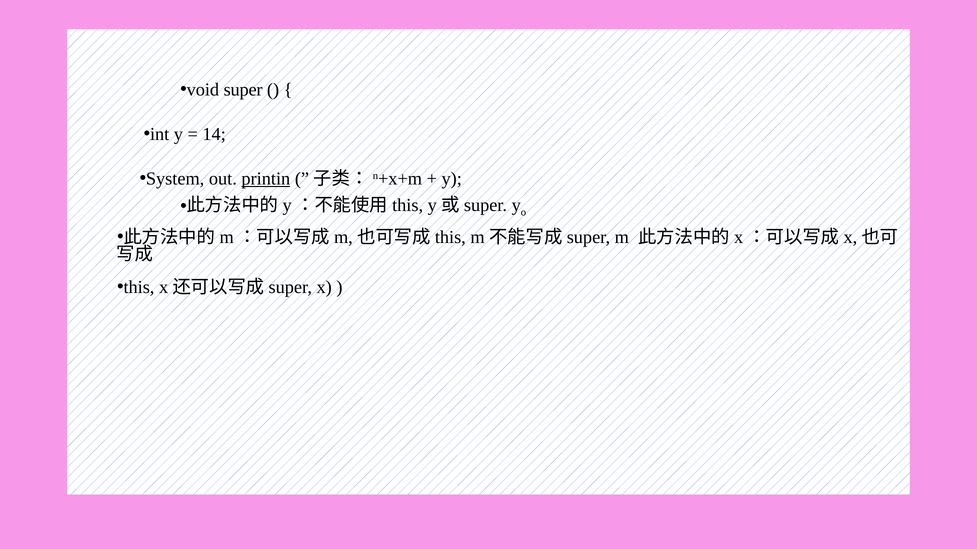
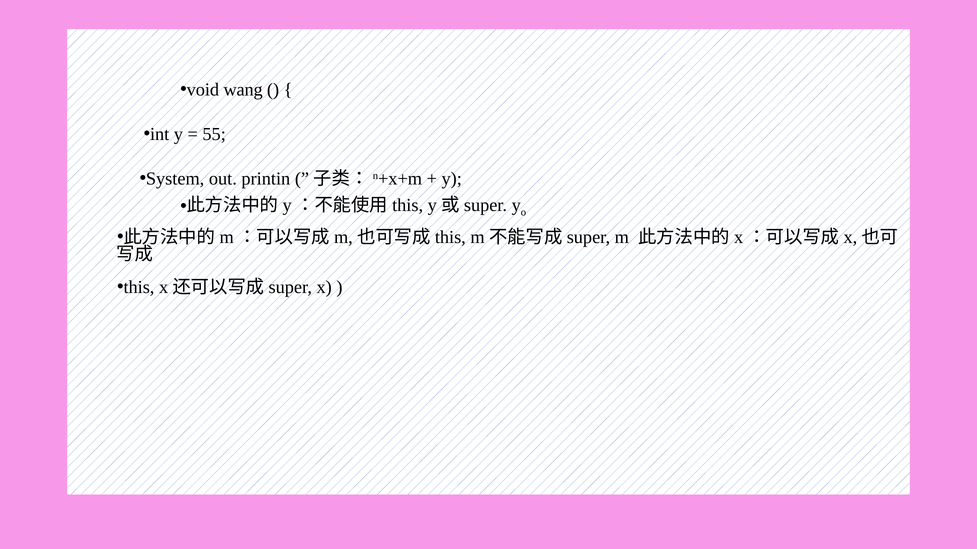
super: super -> wang (243, 90)
14: 14 -> 55 (214, 134)
printin underline: present -> none (266, 179)
